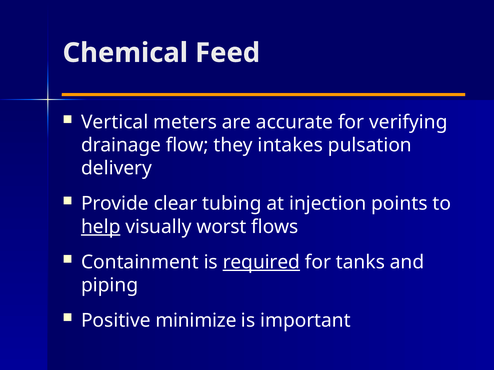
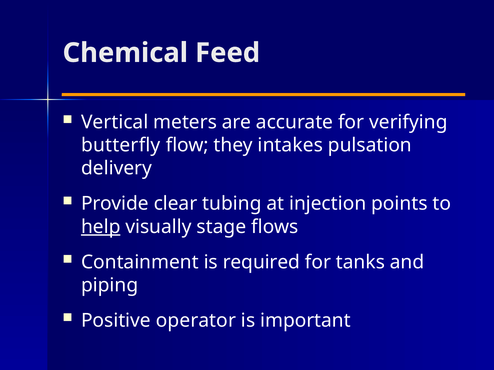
drainage: drainage -> butterfly (121, 145)
worst: worst -> stage (221, 227)
required underline: present -> none (261, 262)
minimize: minimize -> operator (196, 321)
